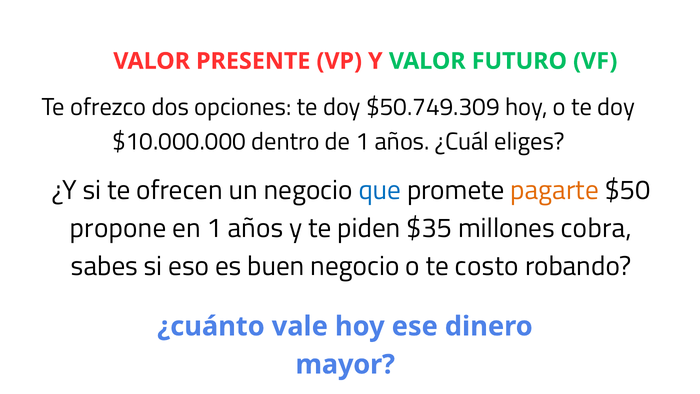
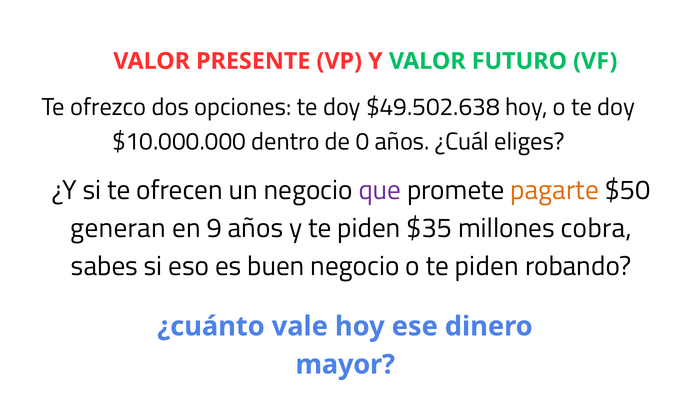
$50.749.309: $50.749.309 -> $49.502.638 (433, 107)
de 1: 1 -> 0 (362, 141)
que colour: blue -> purple (380, 190)
propone: propone -> generan (118, 228)
en 1: 1 -> 9 (214, 228)
o te costo: costo -> piden (487, 266)
